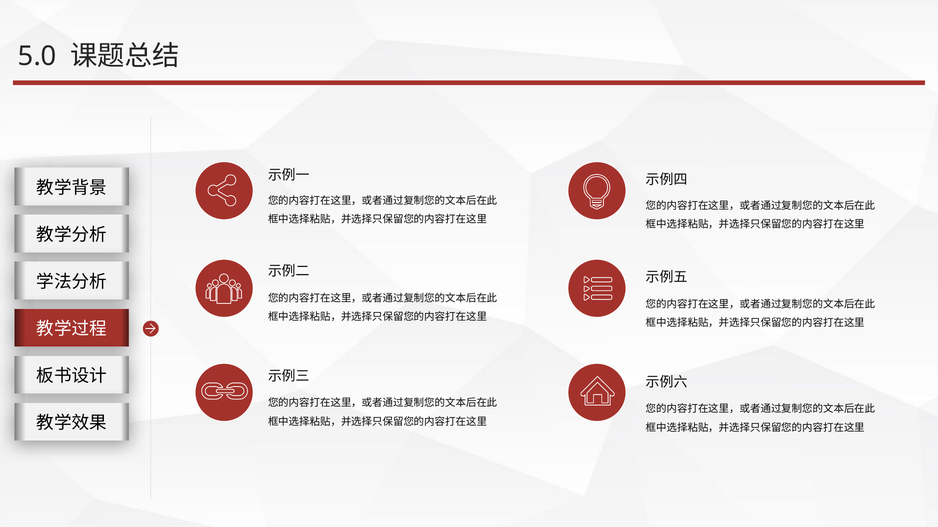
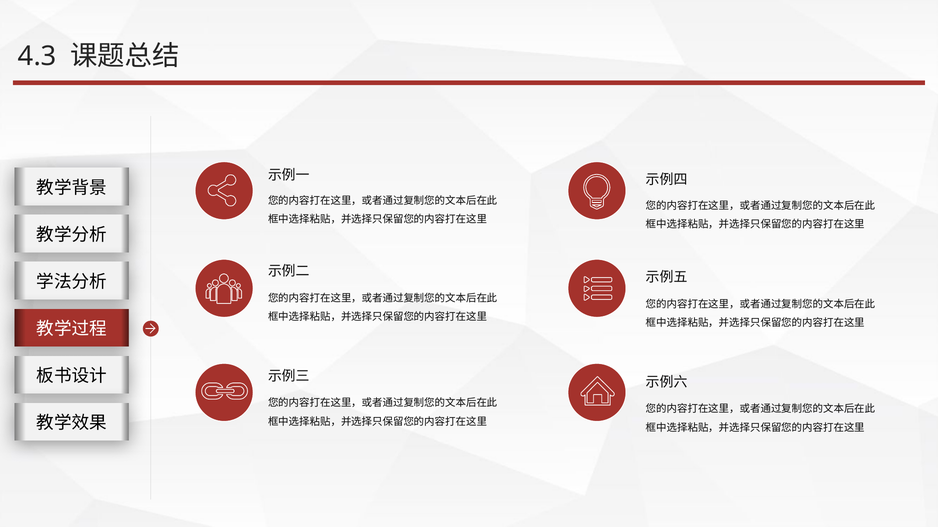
5.0: 5.0 -> 4.3 (37, 56)
